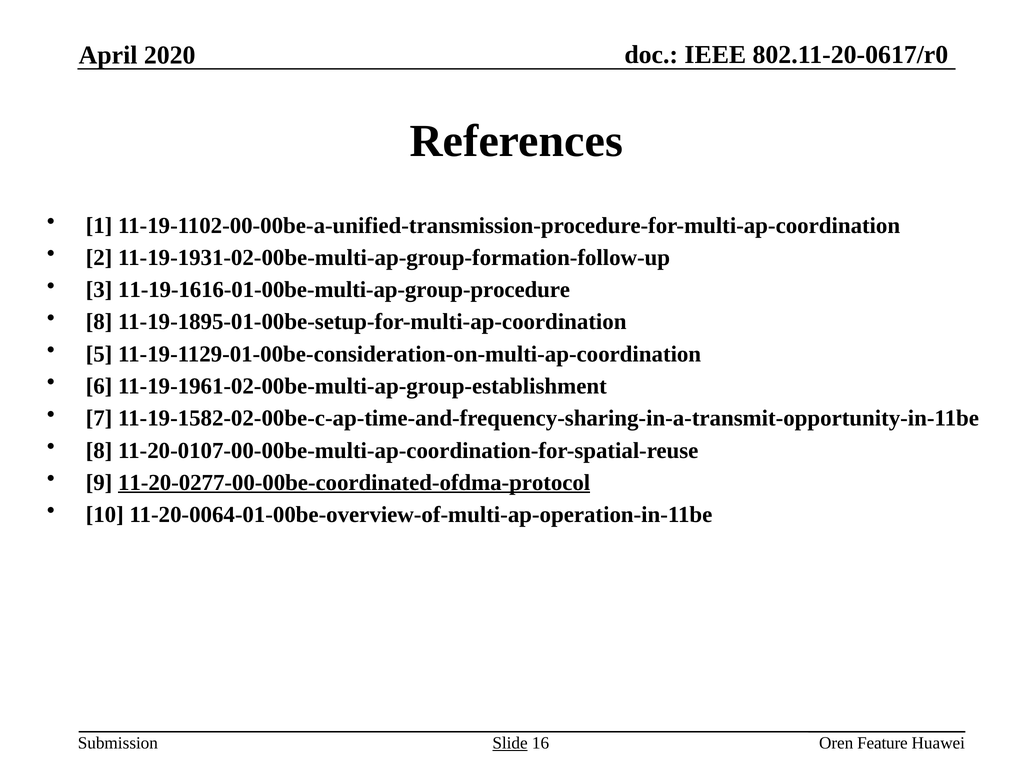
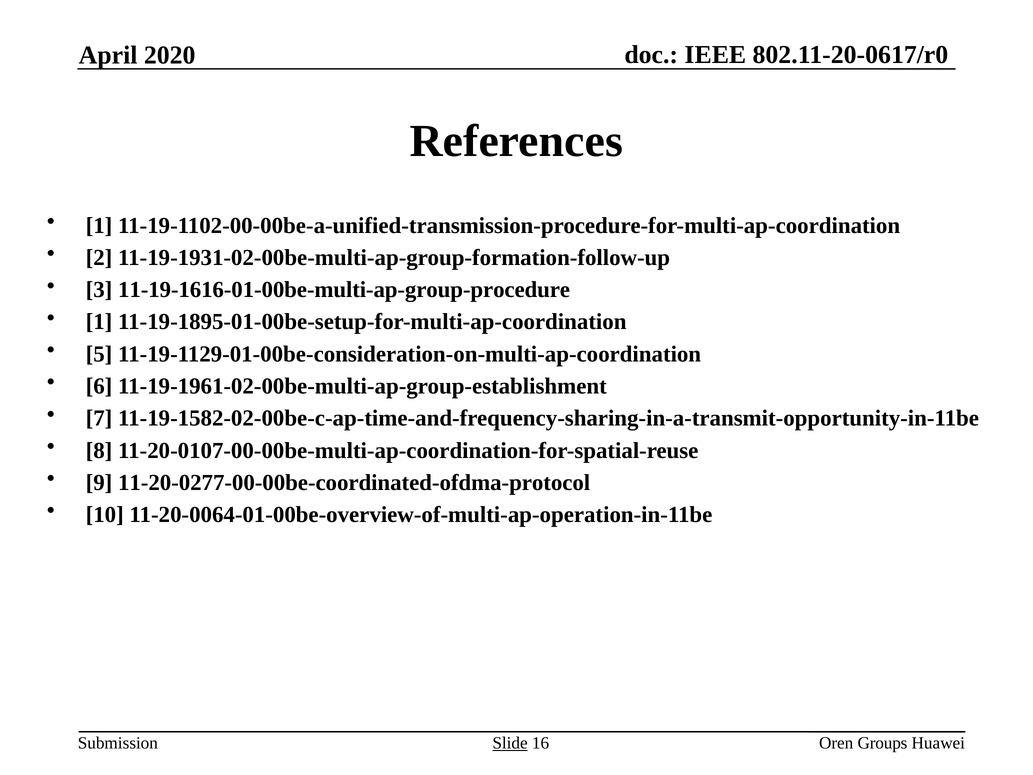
8: 8 -> 1 (99, 322)
11-20-0277-00-00be-coordinated-ofdma-protocol underline: present -> none (354, 482)
Feature: Feature -> Groups (882, 743)
